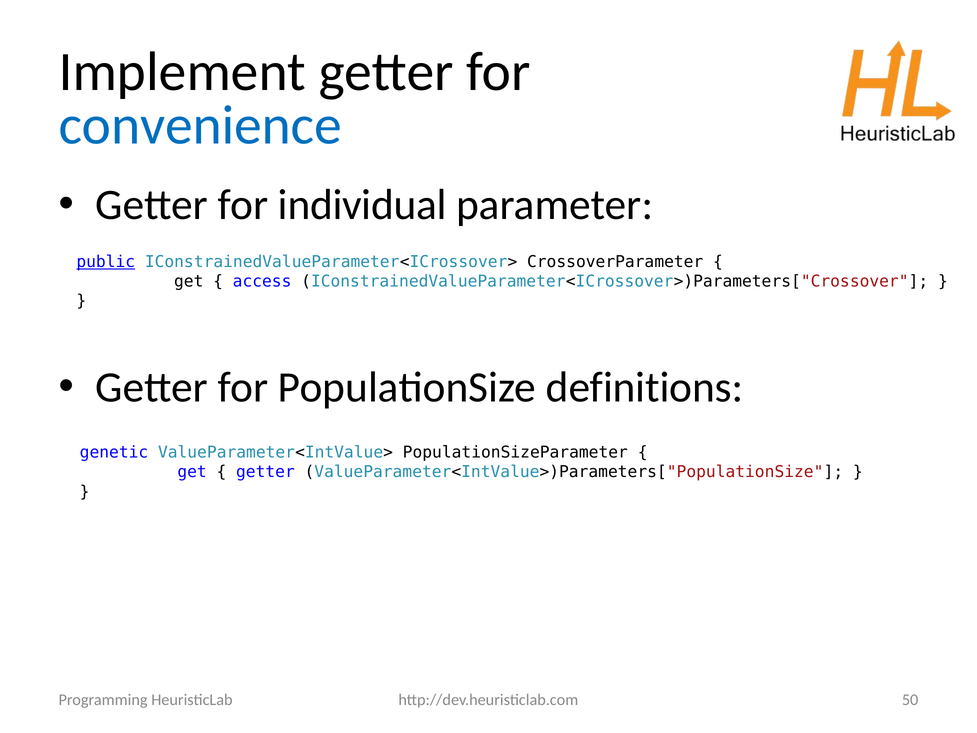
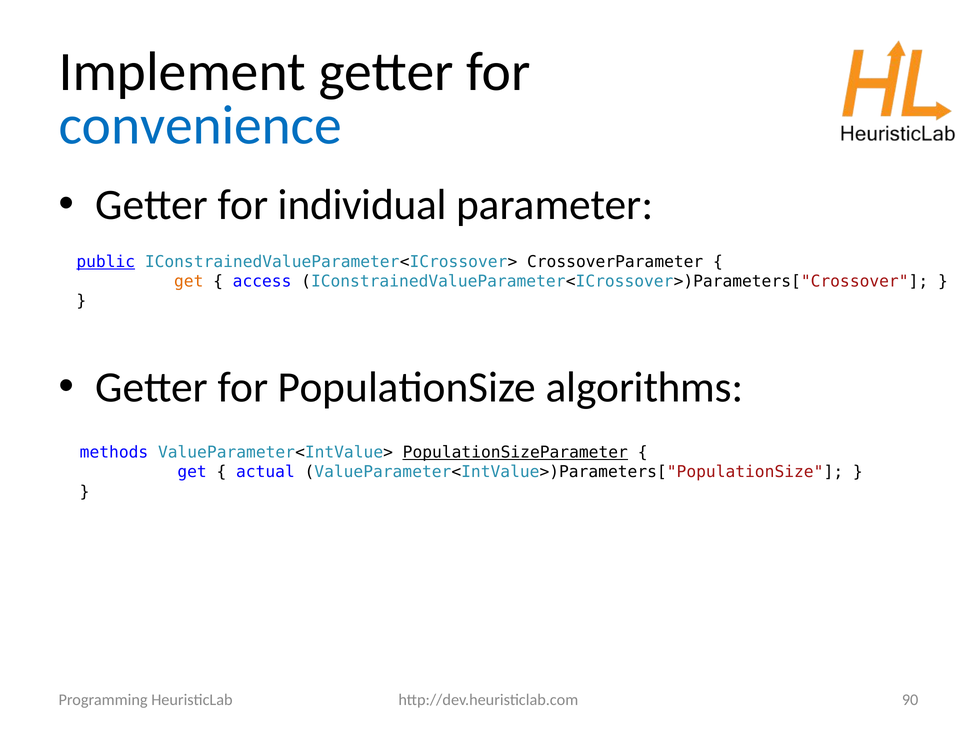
get colour: black -> orange (189, 281)
definitions: definitions -> algorithms (645, 387)
genetic: genetic -> methods (114, 452)
PopulationSizeParameter underline: none -> present (515, 452)
getter: getter -> actual (265, 472)
50: 50 -> 90 (910, 700)
